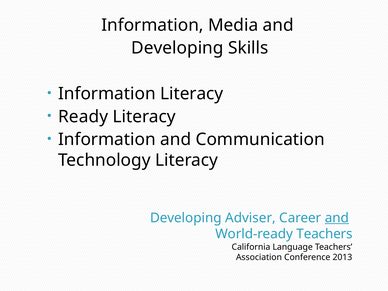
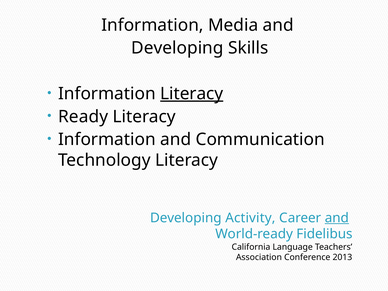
Literacy underline: none -> present (192, 94)
Adviser: Adviser -> Activity (250, 218)
World-ready Teachers: Teachers -> Fidelibus (324, 234)
